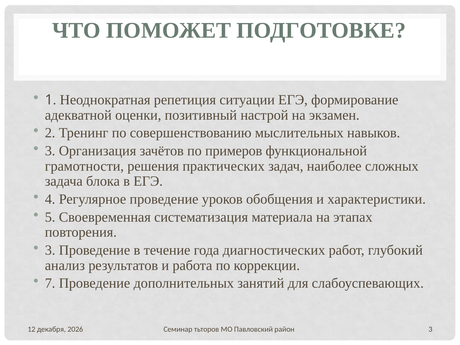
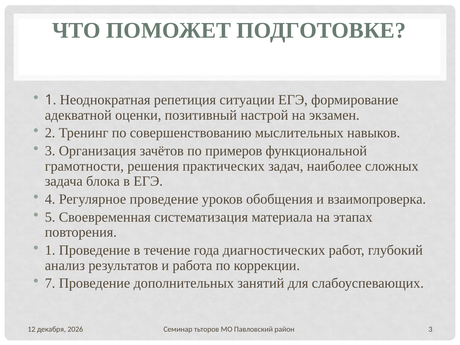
характеристики: характеристики -> взаимопроверка (377, 199)
3: 3 -> 1 (50, 250)
